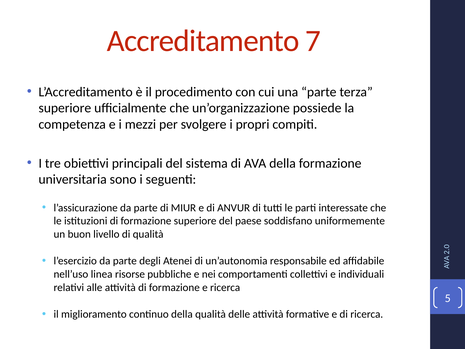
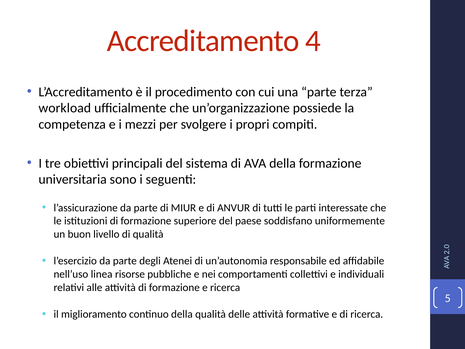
7: 7 -> 4 (313, 41)
superiore: superiore -> workload (65, 108)
